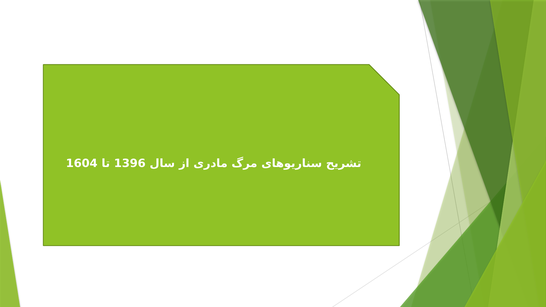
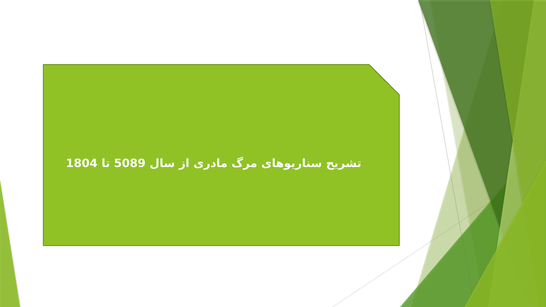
1604: 1604 -> 1804 (82, 163)
1396: 1396 -> 5089 (130, 163)
